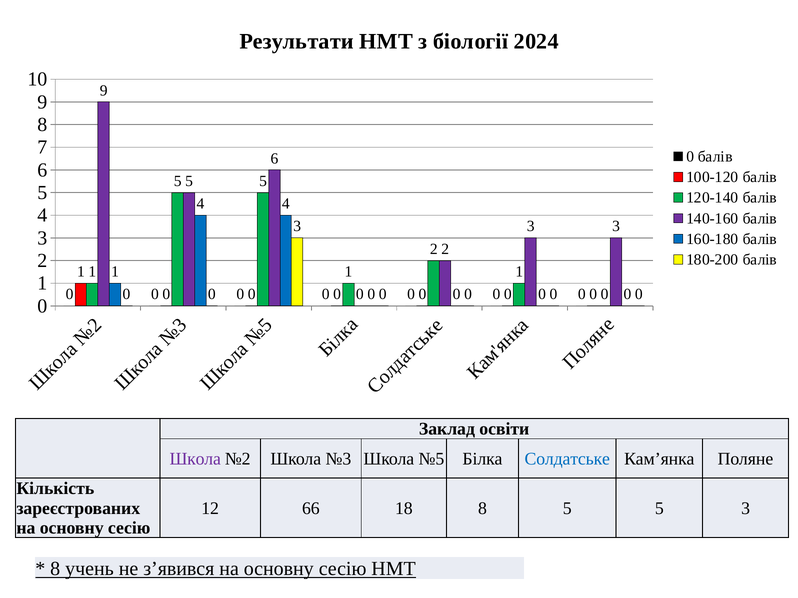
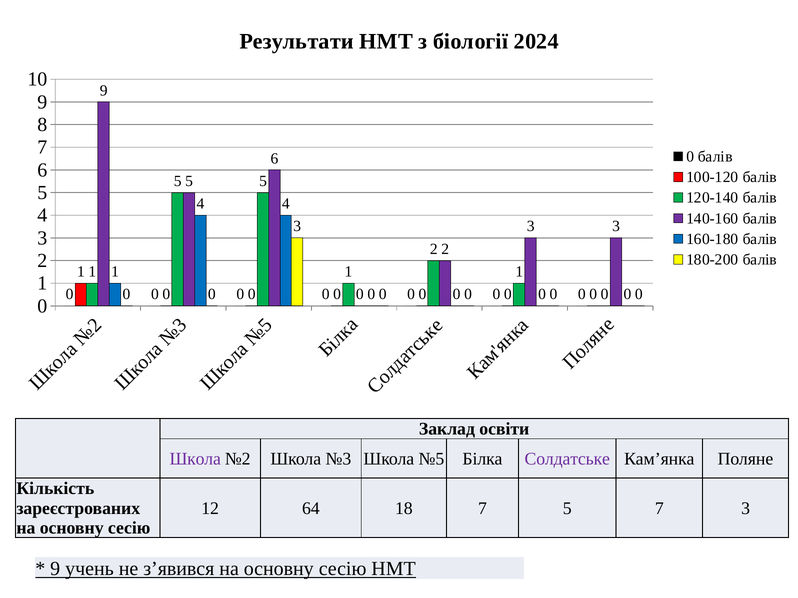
Солдатське colour: blue -> purple (567, 459)
66: 66 -> 64 (311, 509)
18 8: 8 -> 7 (482, 509)
5: 5 -> 7 (659, 509)
8: 8 -> 9 (55, 569)
